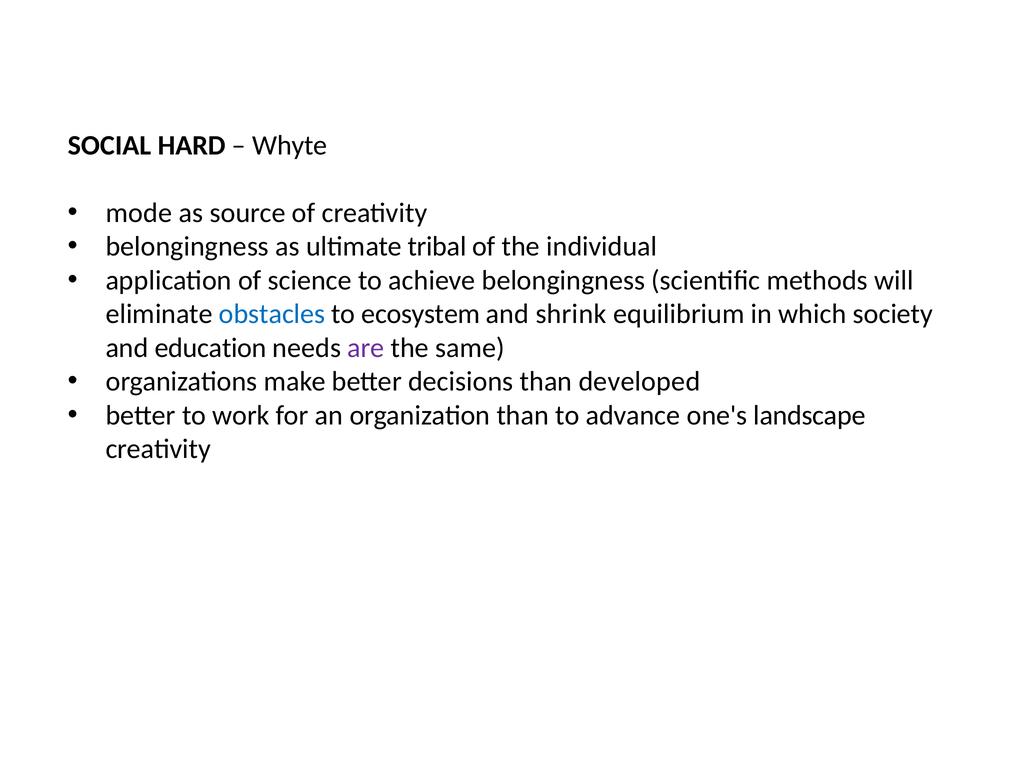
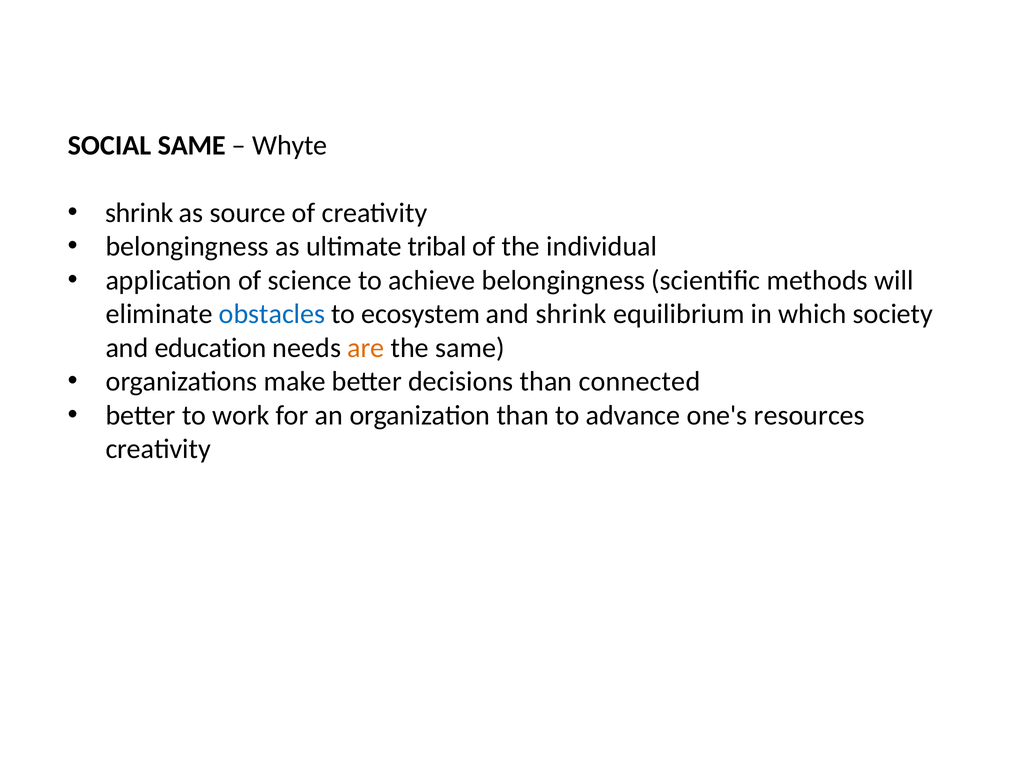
SOCIAL HARD: HARD -> SAME (192, 145)
mode: mode -> shrink (139, 213)
are colour: purple -> orange (366, 348)
developed: developed -> connected (639, 381)
landscape: landscape -> resources (809, 415)
